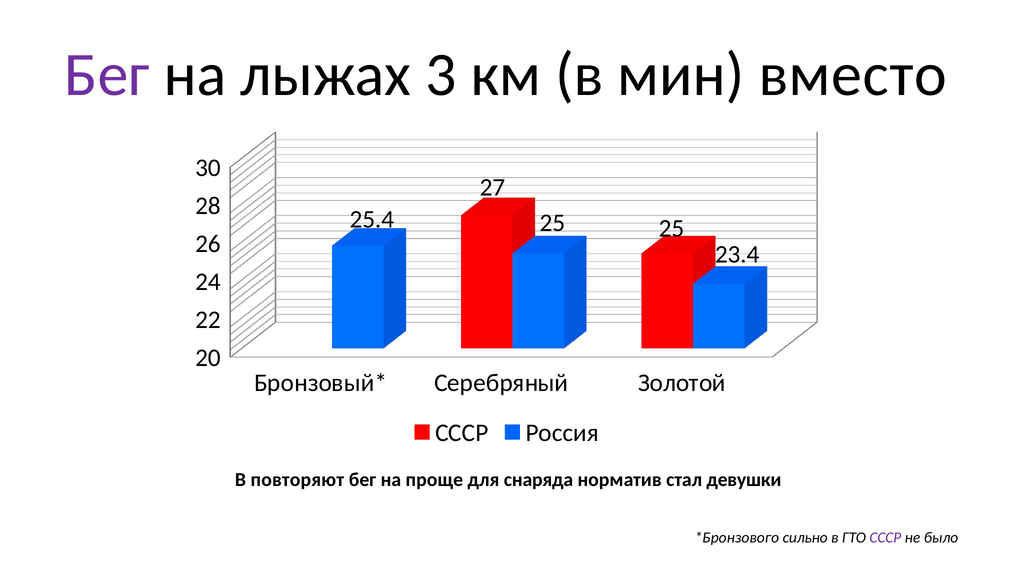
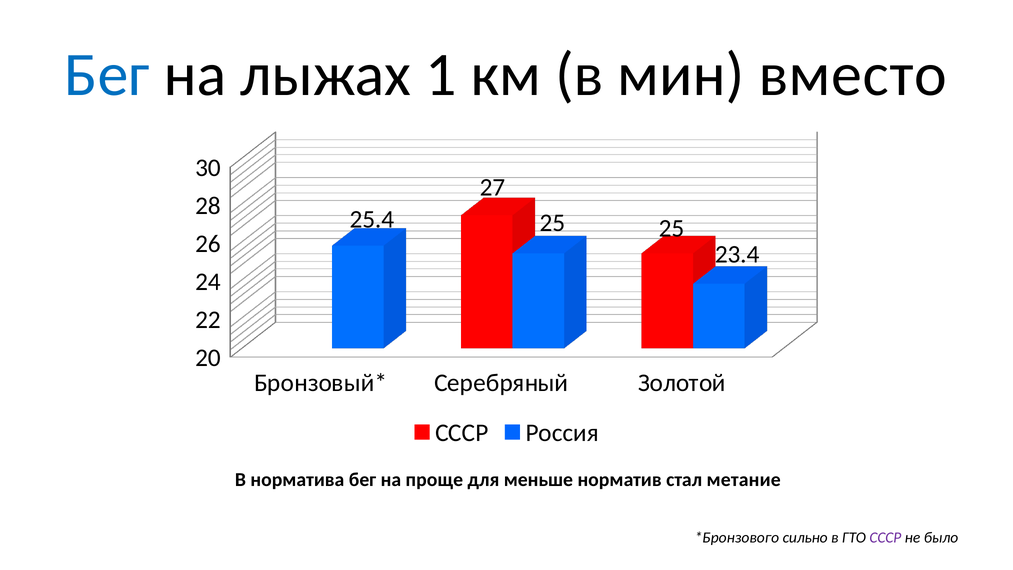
Бег colour: purple -> blue (107, 75)
3: 3 -> 1 (441, 75)
повторяют: повторяют -> норматива (297, 480)
снаряда: снаряда -> меньше (538, 480)
девушки: девушки -> метание (744, 480)
